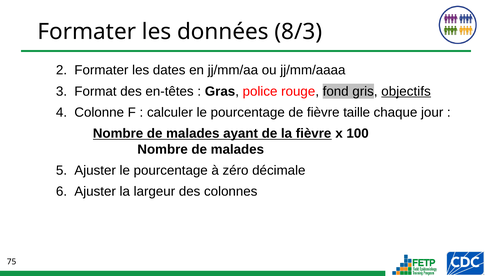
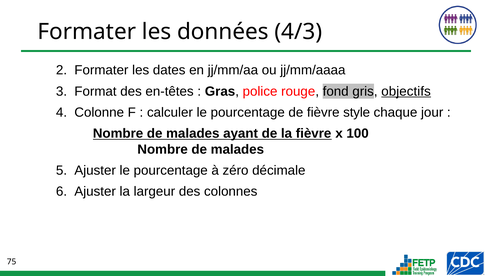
8/3: 8/3 -> 4/3 (298, 32)
taille: taille -> style (357, 113)
